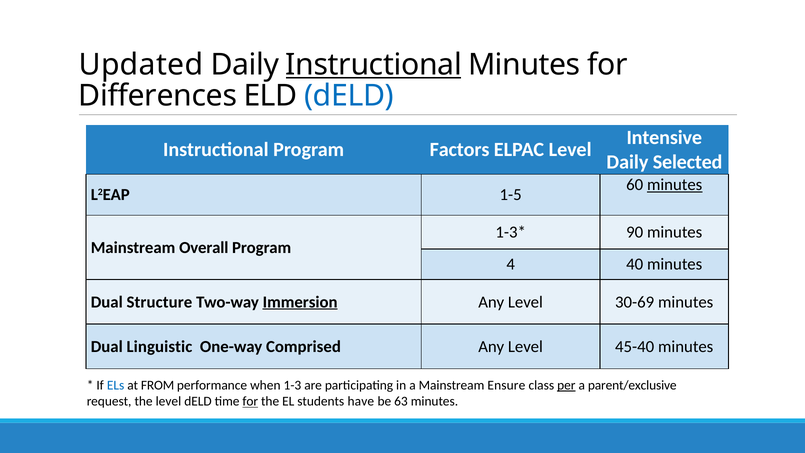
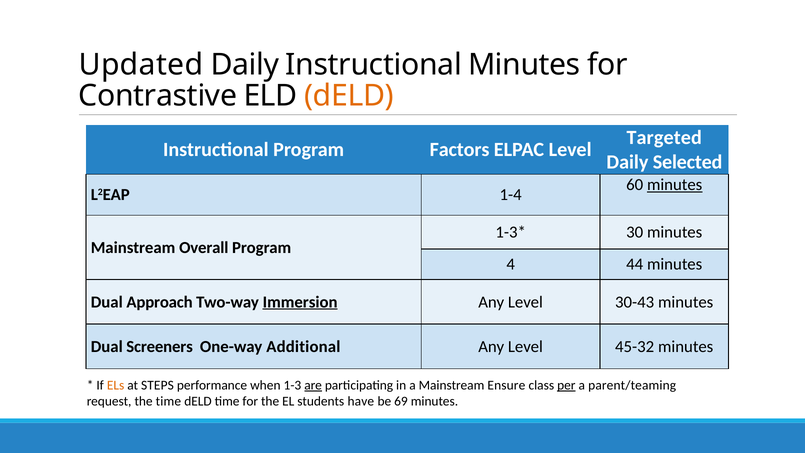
Instructional underline: present -> none (374, 65)
Differences: Differences -> Contrastive (158, 96)
dELD colour: blue -> orange (349, 96)
Intensive: Intensive -> Targeted (664, 137)
1-5: 1-5 -> 1-4 (511, 195)
90: 90 -> 30 (635, 232)
40: 40 -> 44 (635, 264)
Structure: Structure -> Approach (160, 302)
30-69: 30-69 -> 30-43 (635, 302)
Linguistic: Linguistic -> Screeners (160, 346)
Comprised: Comprised -> Additional (303, 346)
45-40: 45-40 -> 45-32 (635, 346)
ELs colour: blue -> orange (116, 385)
FROM: FROM -> STEPS (157, 385)
are underline: none -> present (313, 385)
parent/exclusive: parent/exclusive -> parent/teaming (632, 385)
the level: level -> time (168, 401)
for underline: present -> none (250, 401)
63: 63 -> 69 (401, 401)
